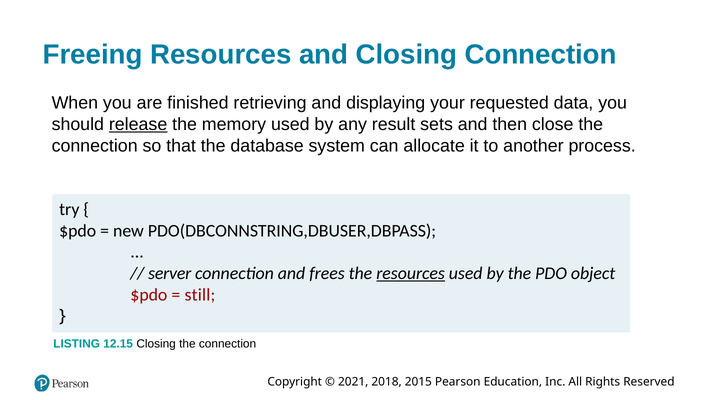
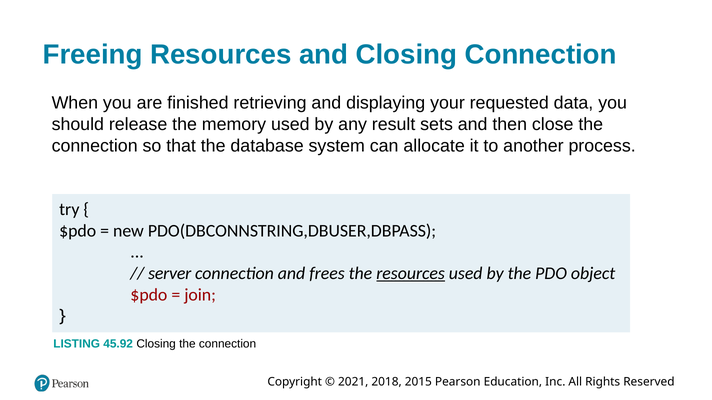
release underline: present -> none (138, 125)
still: still -> join (200, 295)
12.15: 12.15 -> 45.92 (118, 344)
